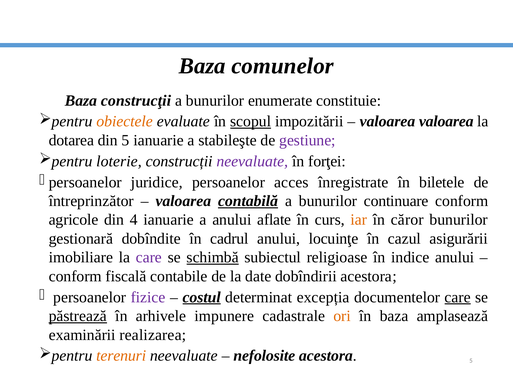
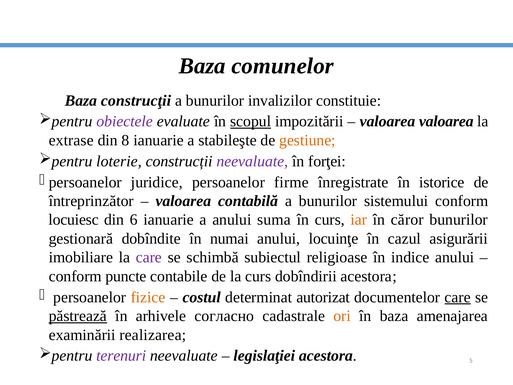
enumerate: enumerate -> invalizilor (280, 100)
obiectele colour: orange -> purple (125, 121)
dotarea: dotarea -> extrase (71, 140)
din 5: 5 -> 8 (126, 140)
gestiune colour: purple -> orange (307, 140)
acces: acces -> firme (291, 182)
biletele: biletele -> istorice (442, 182)
contabilă underline: present -> none (248, 201)
continuare: continuare -> sistemului (396, 201)
agricole: agricole -> locuiesc (74, 220)
4: 4 -> 6 (134, 220)
aflate: aflate -> suma (274, 220)
cadrul: cadrul -> numai (229, 238)
schimbă underline: present -> none (213, 257)
fiscală: fiscală -> puncte (126, 276)
la date: date -> curs (258, 276)
fizice colour: purple -> orange (148, 297)
costul underline: present -> none (202, 297)
excepția: excepția -> autorizat (323, 297)
impunere: impunere -> согласно (224, 316)
amplasează: amplasează -> amenajarea (452, 316)
terenuri colour: orange -> purple (121, 356)
nefolosite: nefolosite -> legislaţiei (264, 356)
